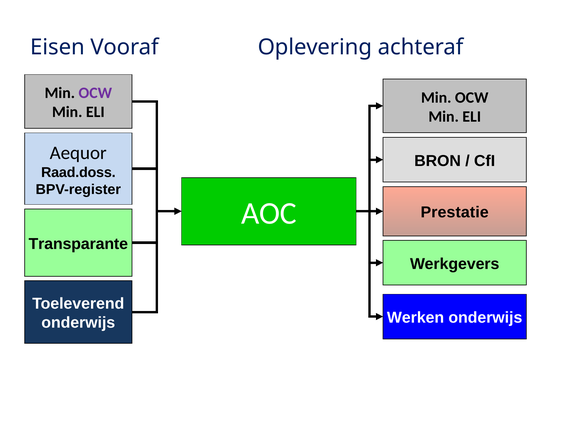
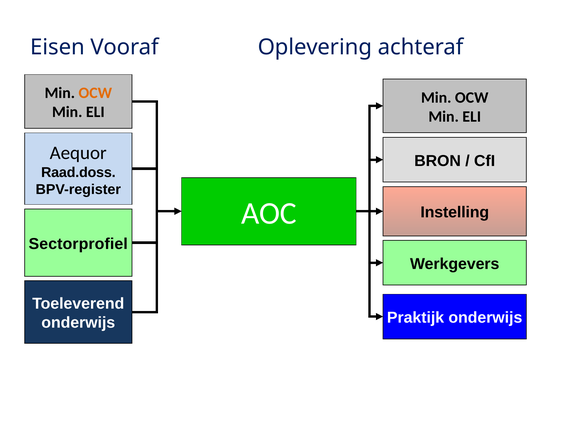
OCW colour: purple -> orange (95, 93)
Prestatie: Prestatie -> Instelling (455, 212)
Transparante: Transparante -> Sectorprofiel (78, 244)
Werken: Werken -> Praktijk (416, 317)
